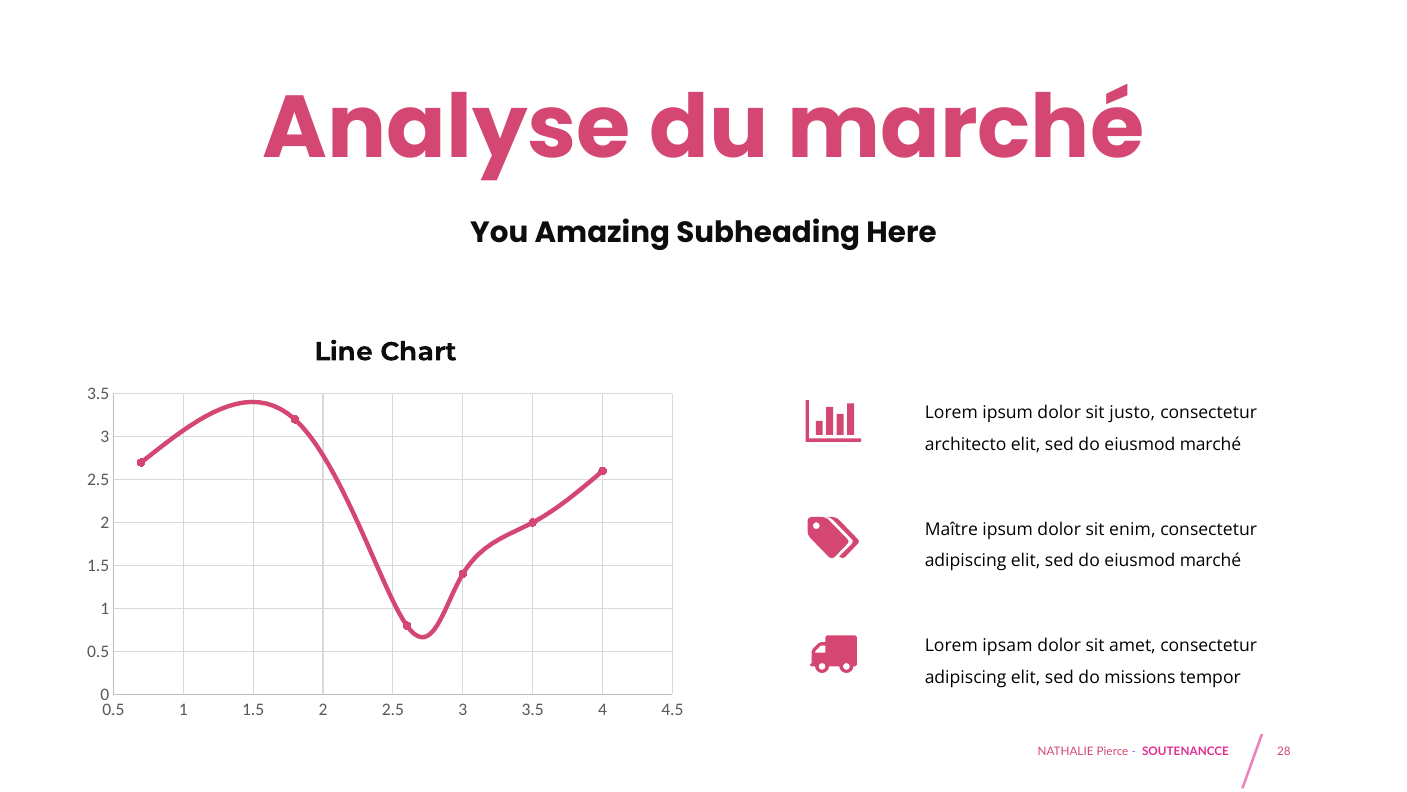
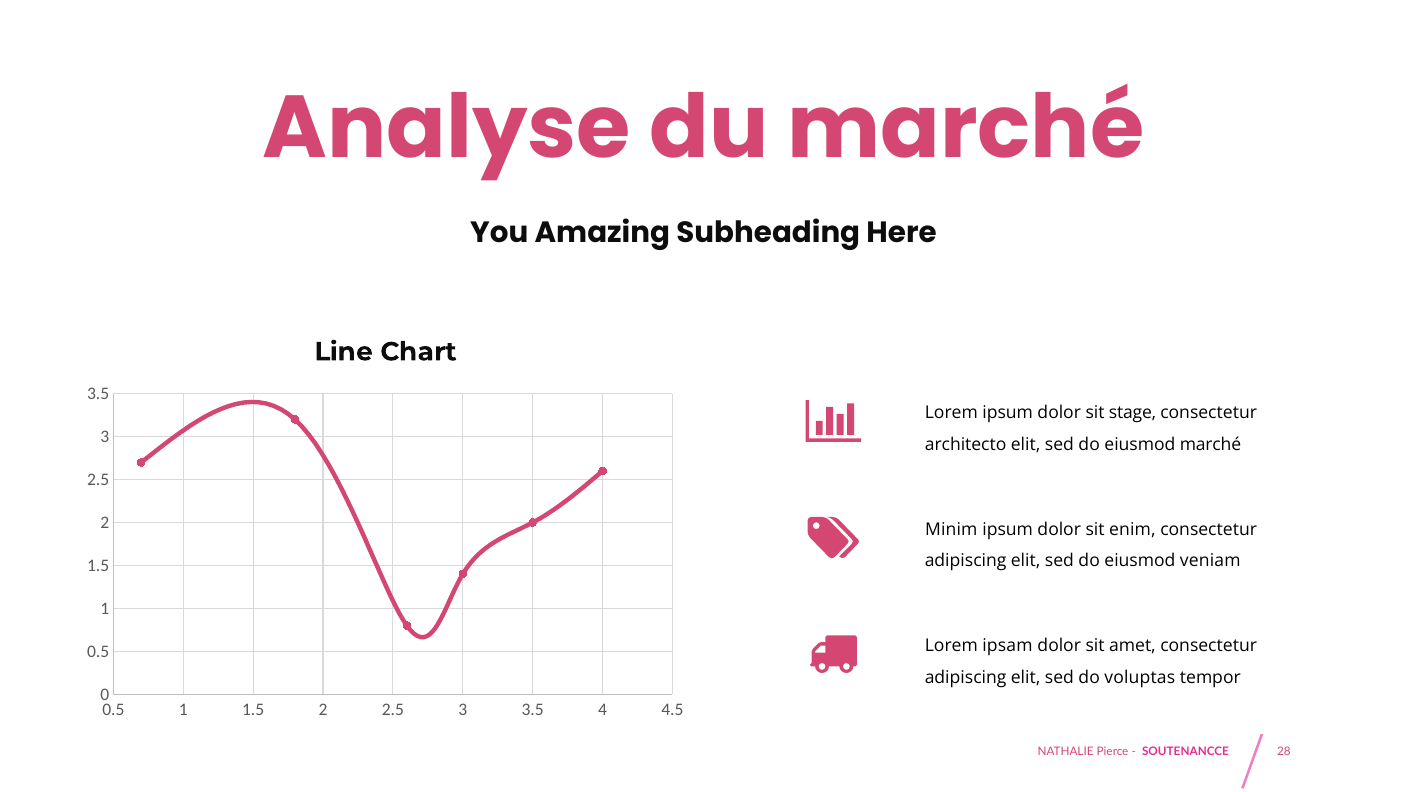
justo: justo -> stage (1133, 413)
Maître: Maître -> Minim (951, 529)
marché: marché -> veniam (1210, 561)
missions: missions -> voluptas (1140, 677)
